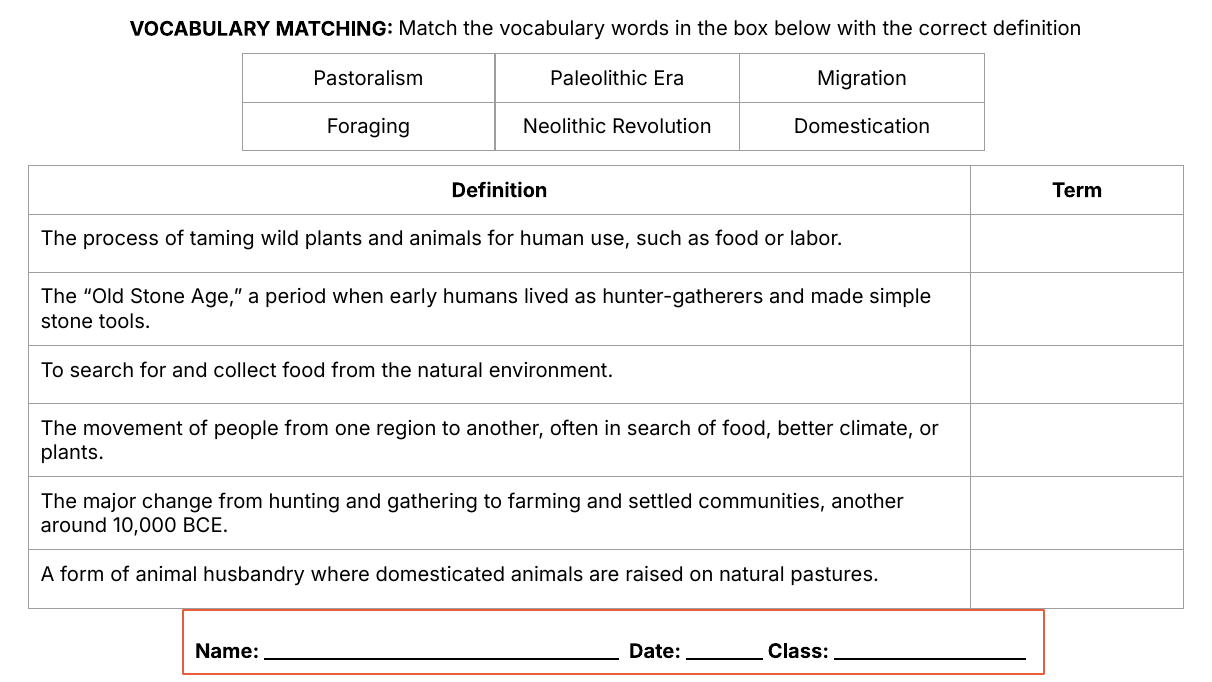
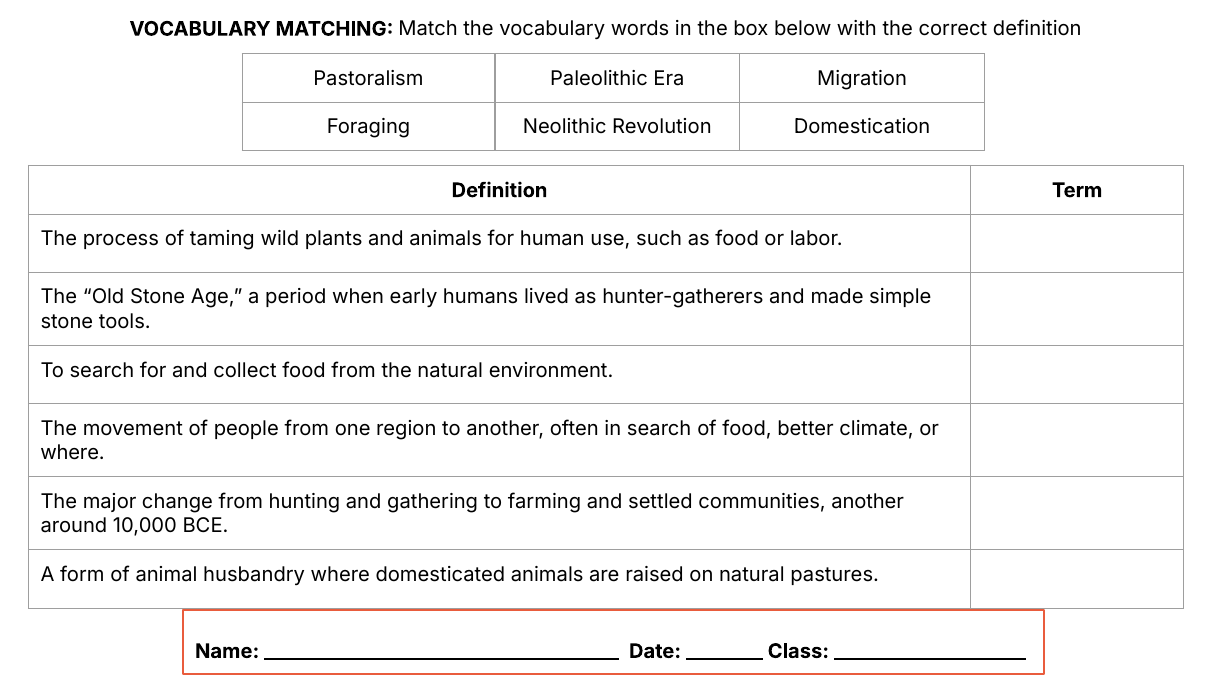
plants: plants -> where (72, 453)
